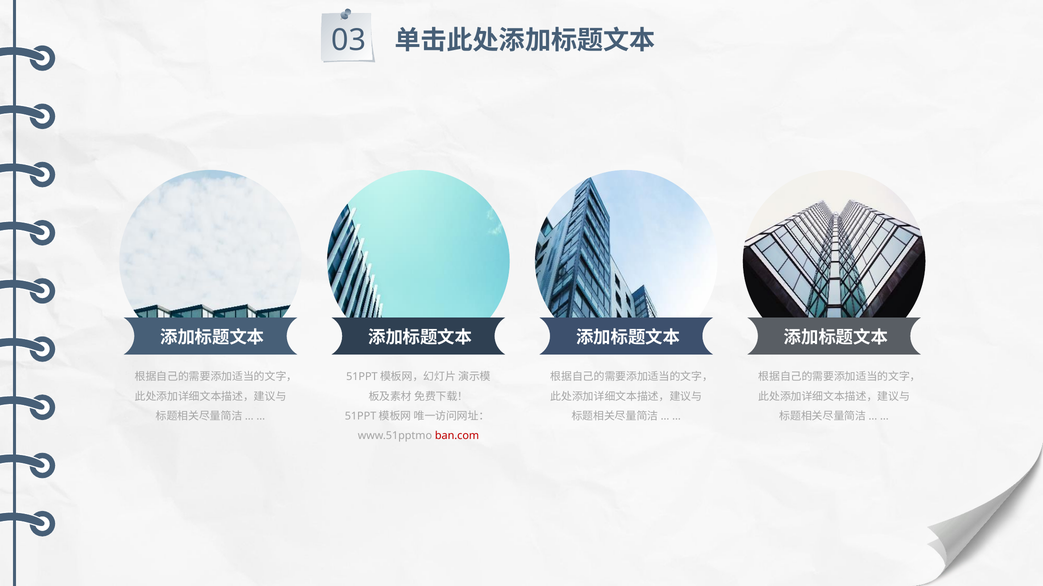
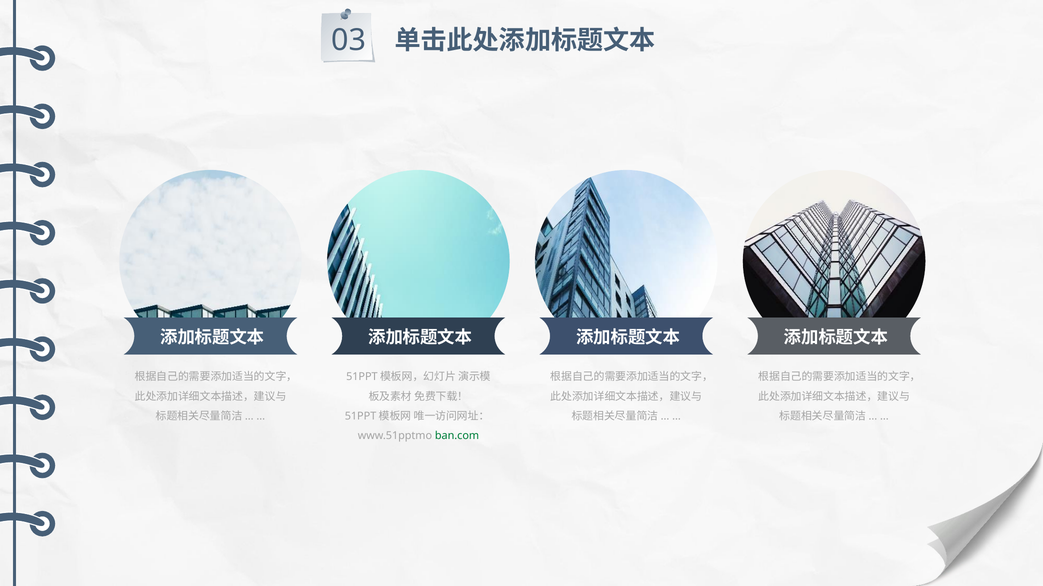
ban.com colour: red -> green (457, 436)
